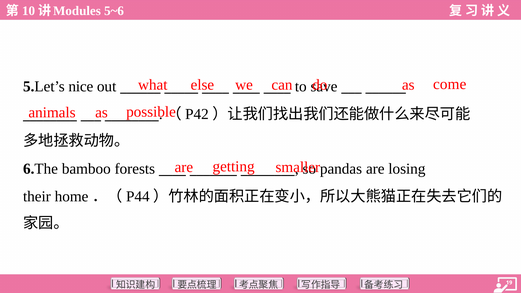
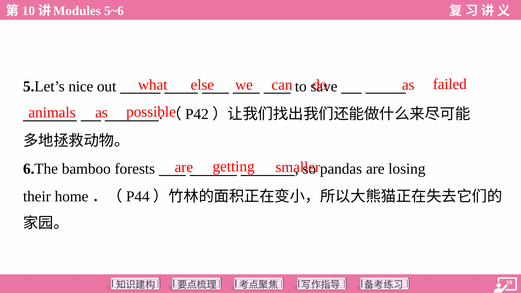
come: come -> failed (450, 84)
